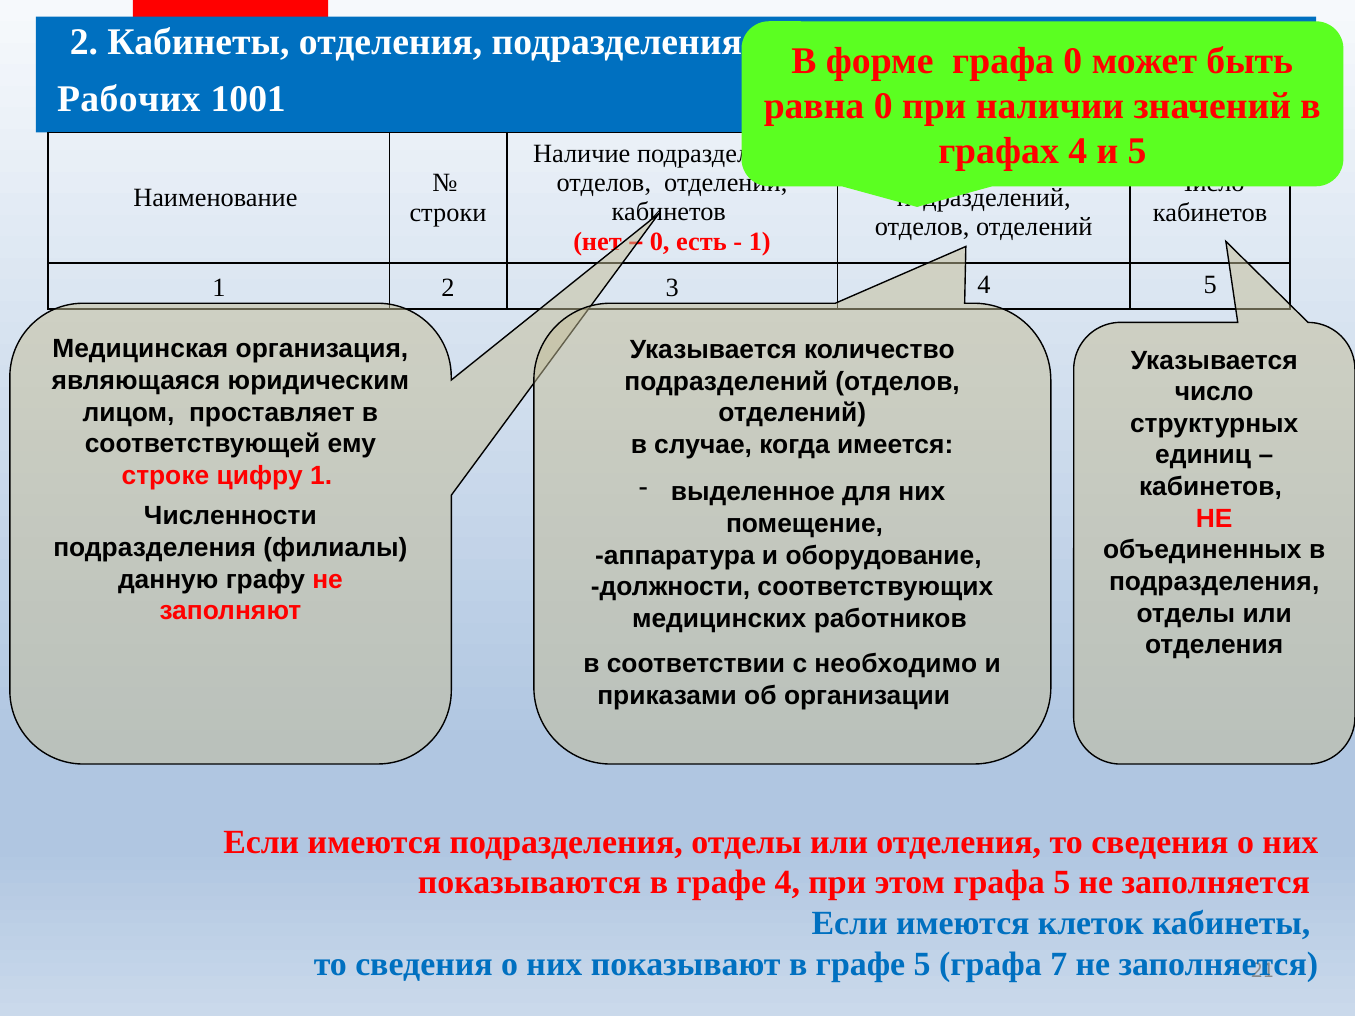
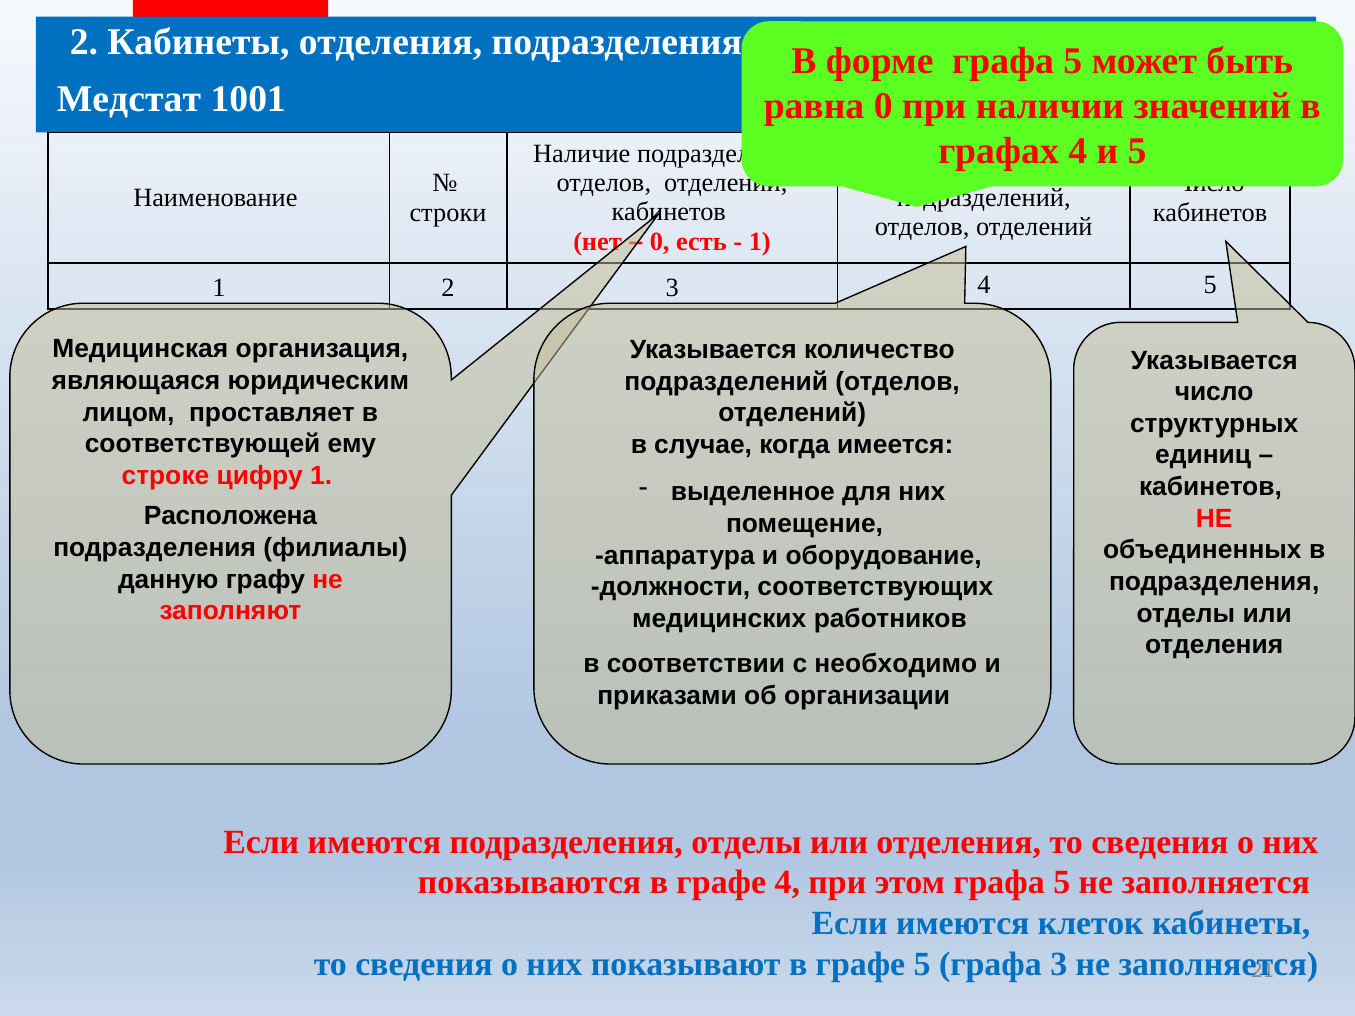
форме графа 0: 0 -> 5 (1073, 61)
Рабочих: Рабочих -> Медстат (129, 99)
Численности: Численности -> Расположена (231, 516)
графа 7: 7 -> 3 (1059, 964)
